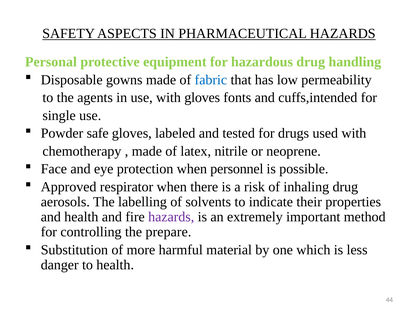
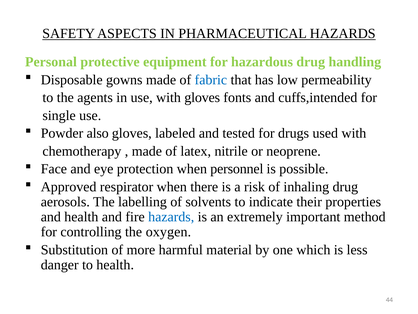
safe: safe -> also (98, 133)
hazards colour: purple -> blue (171, 217)
prepare: prepare -> oxygen (168, 232)
